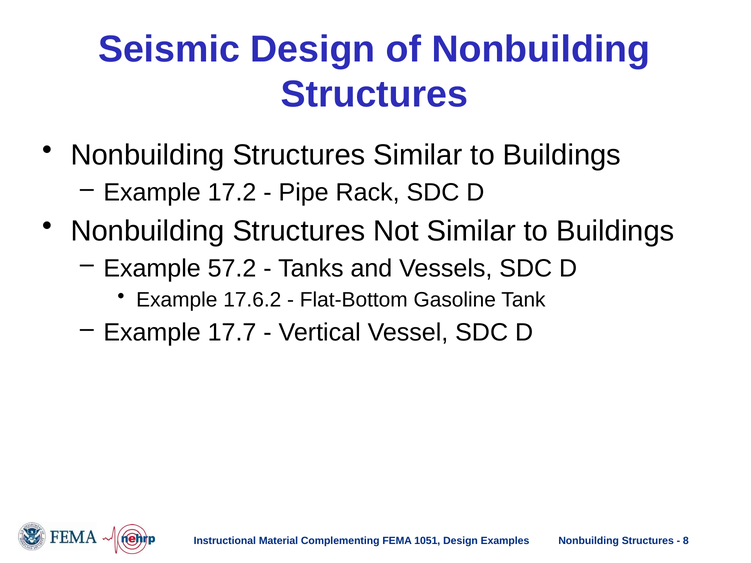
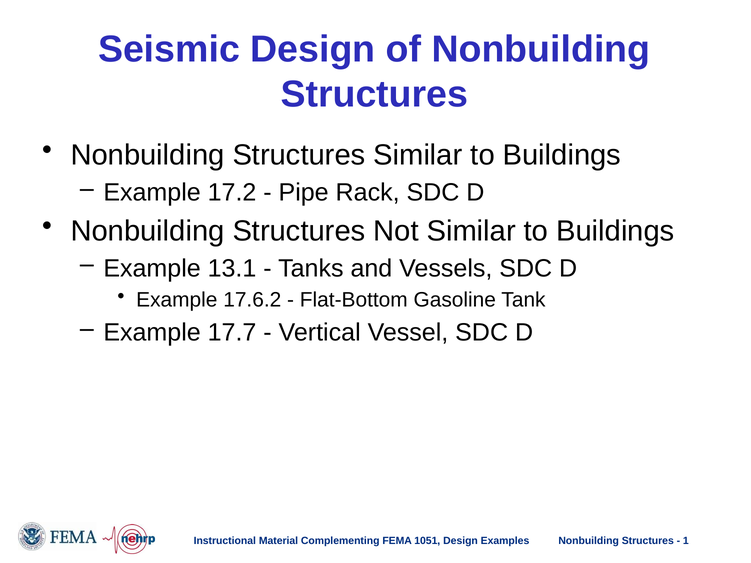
57.2: 57.2 -> 13.1 (232, 268)
8: 8 -> 1 (686, 541)
